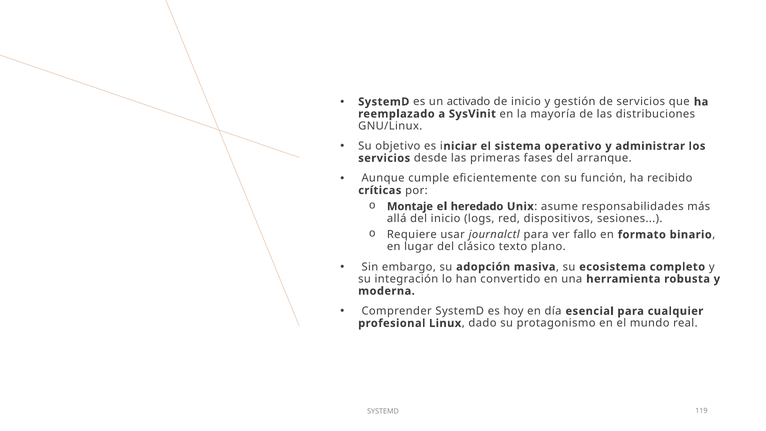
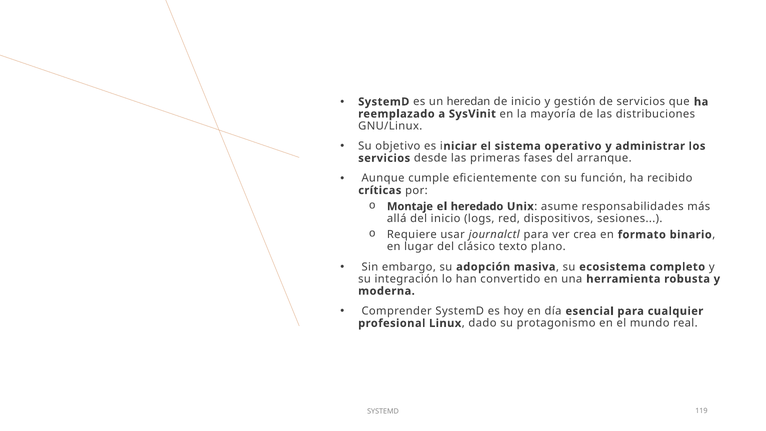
activado: activado -> heredan (468, 102)
fallo: fallo -> crea (585, 235)
